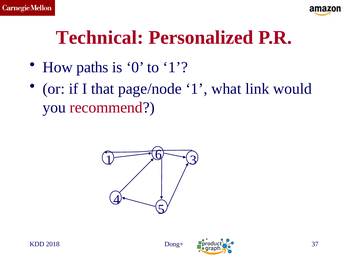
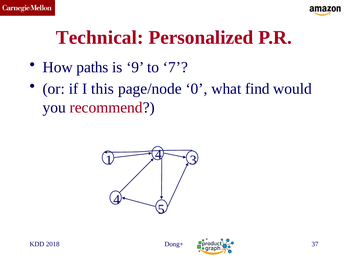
0: 0 -> 9 (135, 67)
to 1: 1 -> 7 (175, 67)
that: that -> this (103, 89)
page/node 1: 1 -> 0 (197, 89)
link: link -> find (257, 89)
1 6: 6 -> 4 (158, 154)
